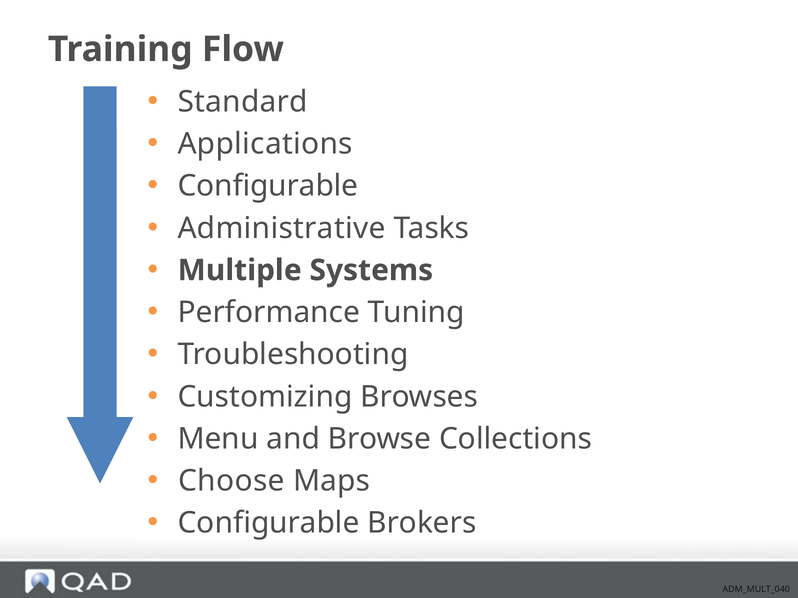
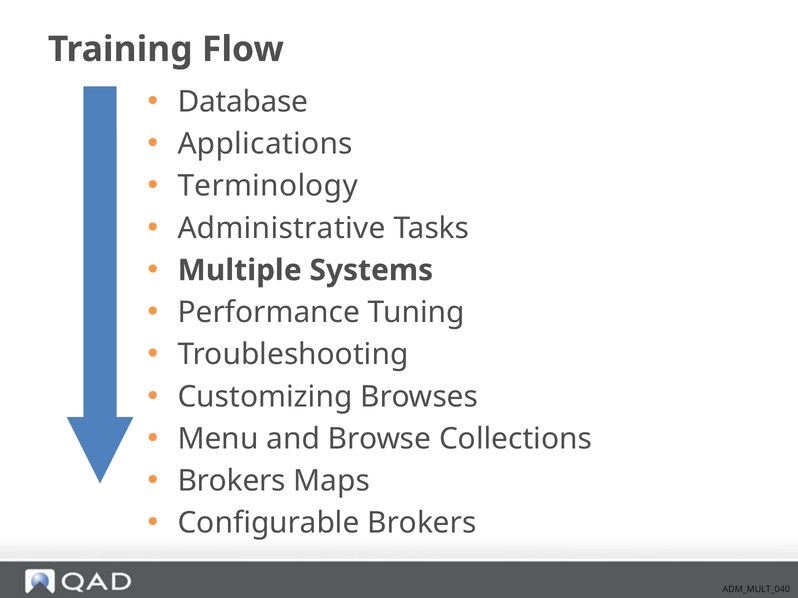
Standard: Standard -> Database (243, 102)
Configurable: Configurable -> Terminology (268, 186)
Choose: Choose -> Brokers (232, 481)
